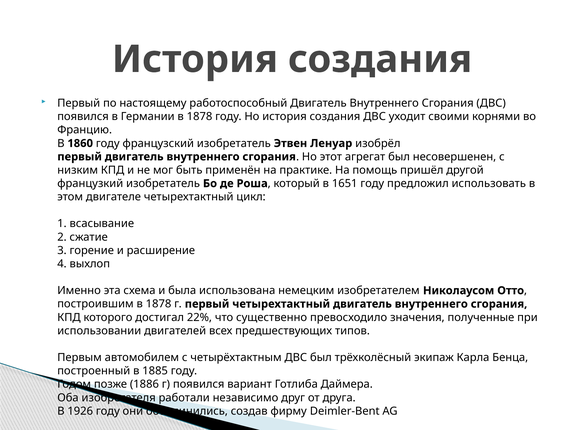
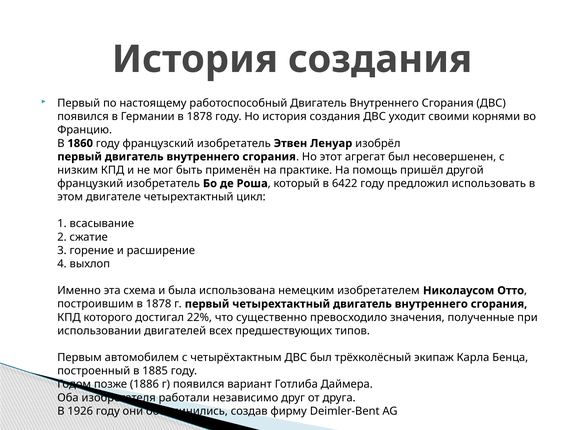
1651: 1651 -> 6422 (345, 184)
